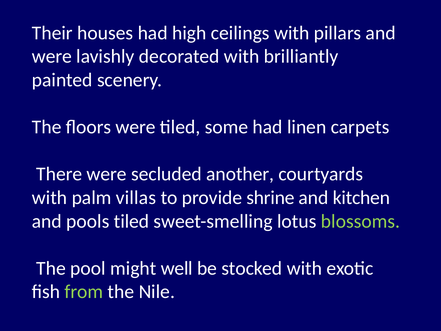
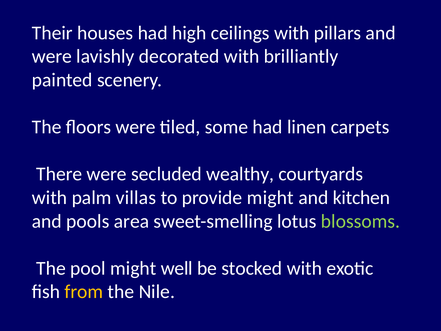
another: another -> wealthy (240, 174)
provide shrine: shrine -> might (270, 198)
pools tiled: tiled -> area (132, 221)
from colour: light green -> yellow (84, 292)
